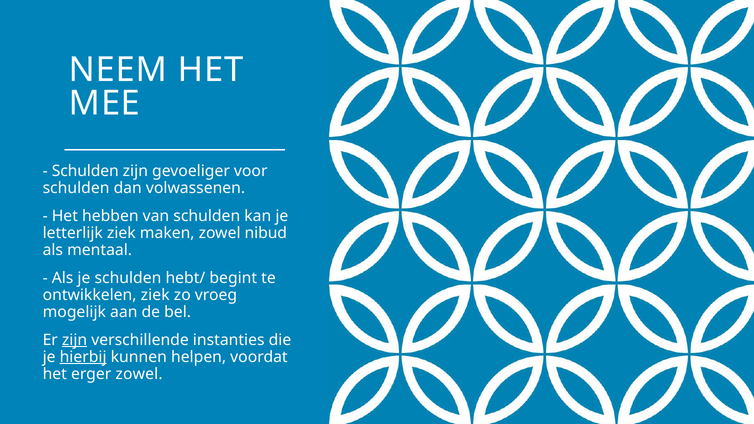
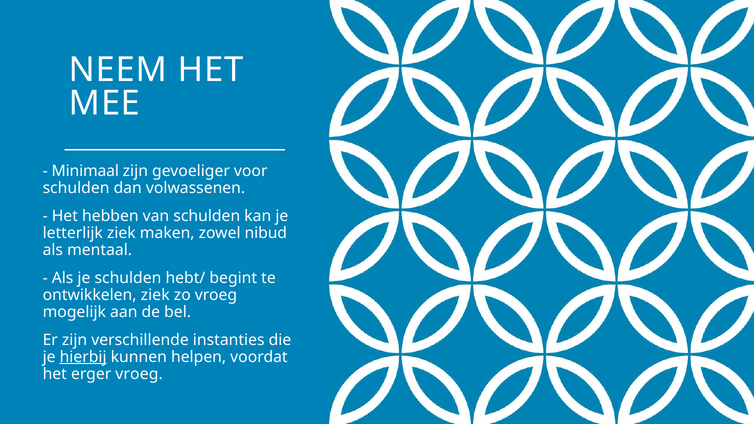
Schulden: Schulden -> Minimaal (85, 171)
zijn underline: present -> none (75, 340)
erger zowel: zowel -> vroeg (139, 374)
